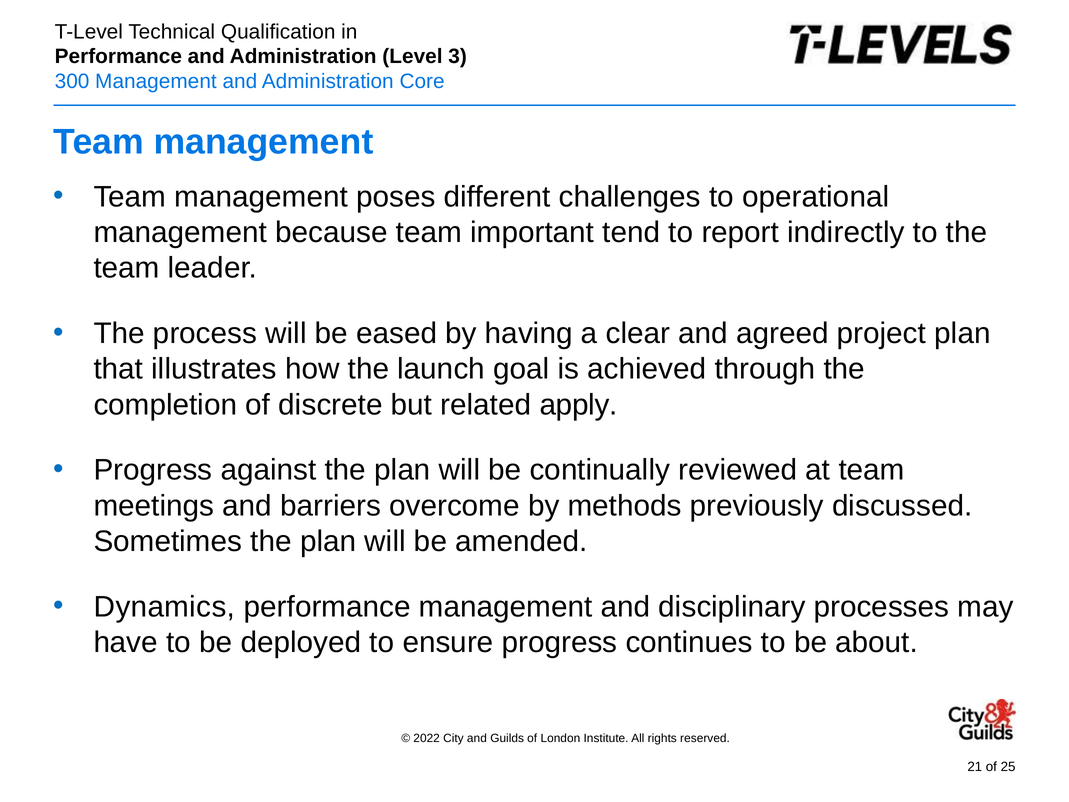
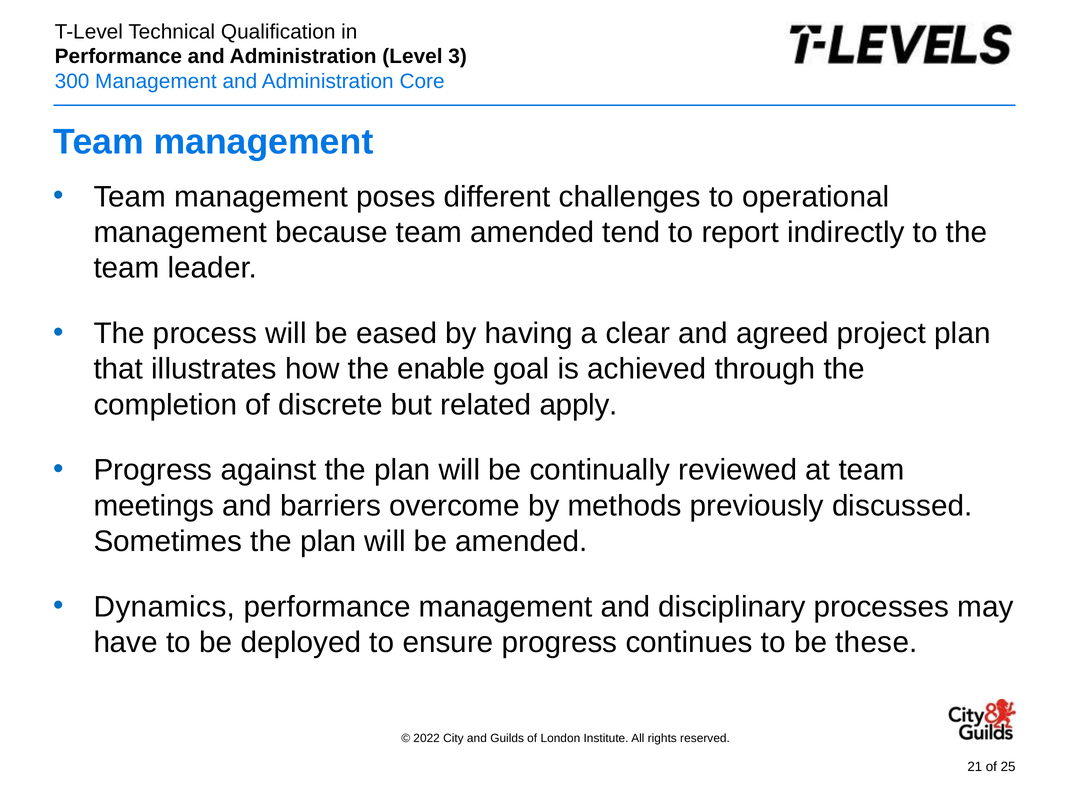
team important: important -> amended (532, 232)
launch: launch -> enable (441, 369)
about: about -> these (876, 642)
